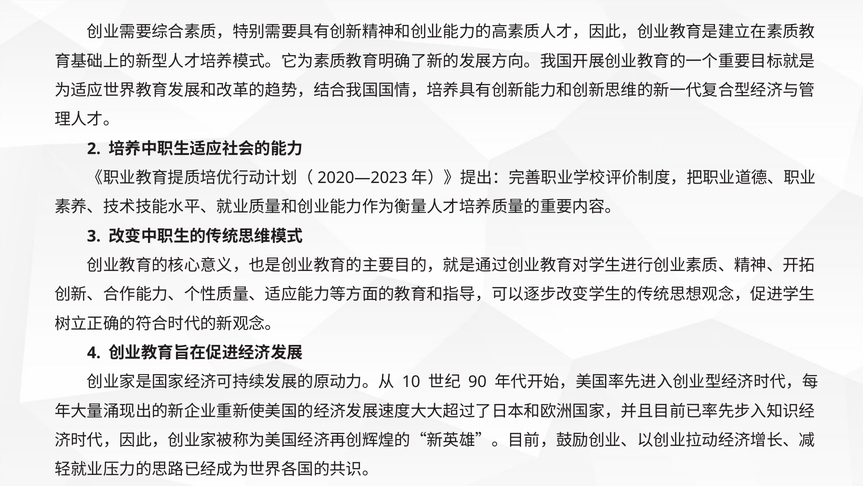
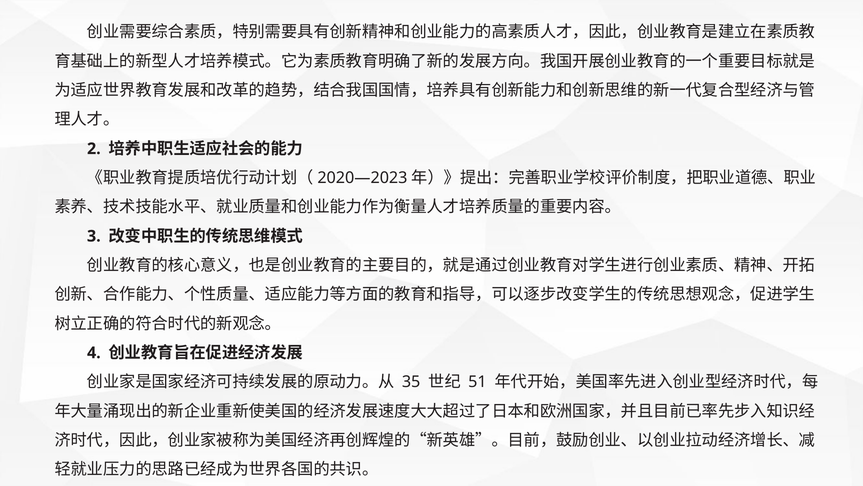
10: 10 -> 35 (411, 382)
90: 90 -> 51 (477, 382)
